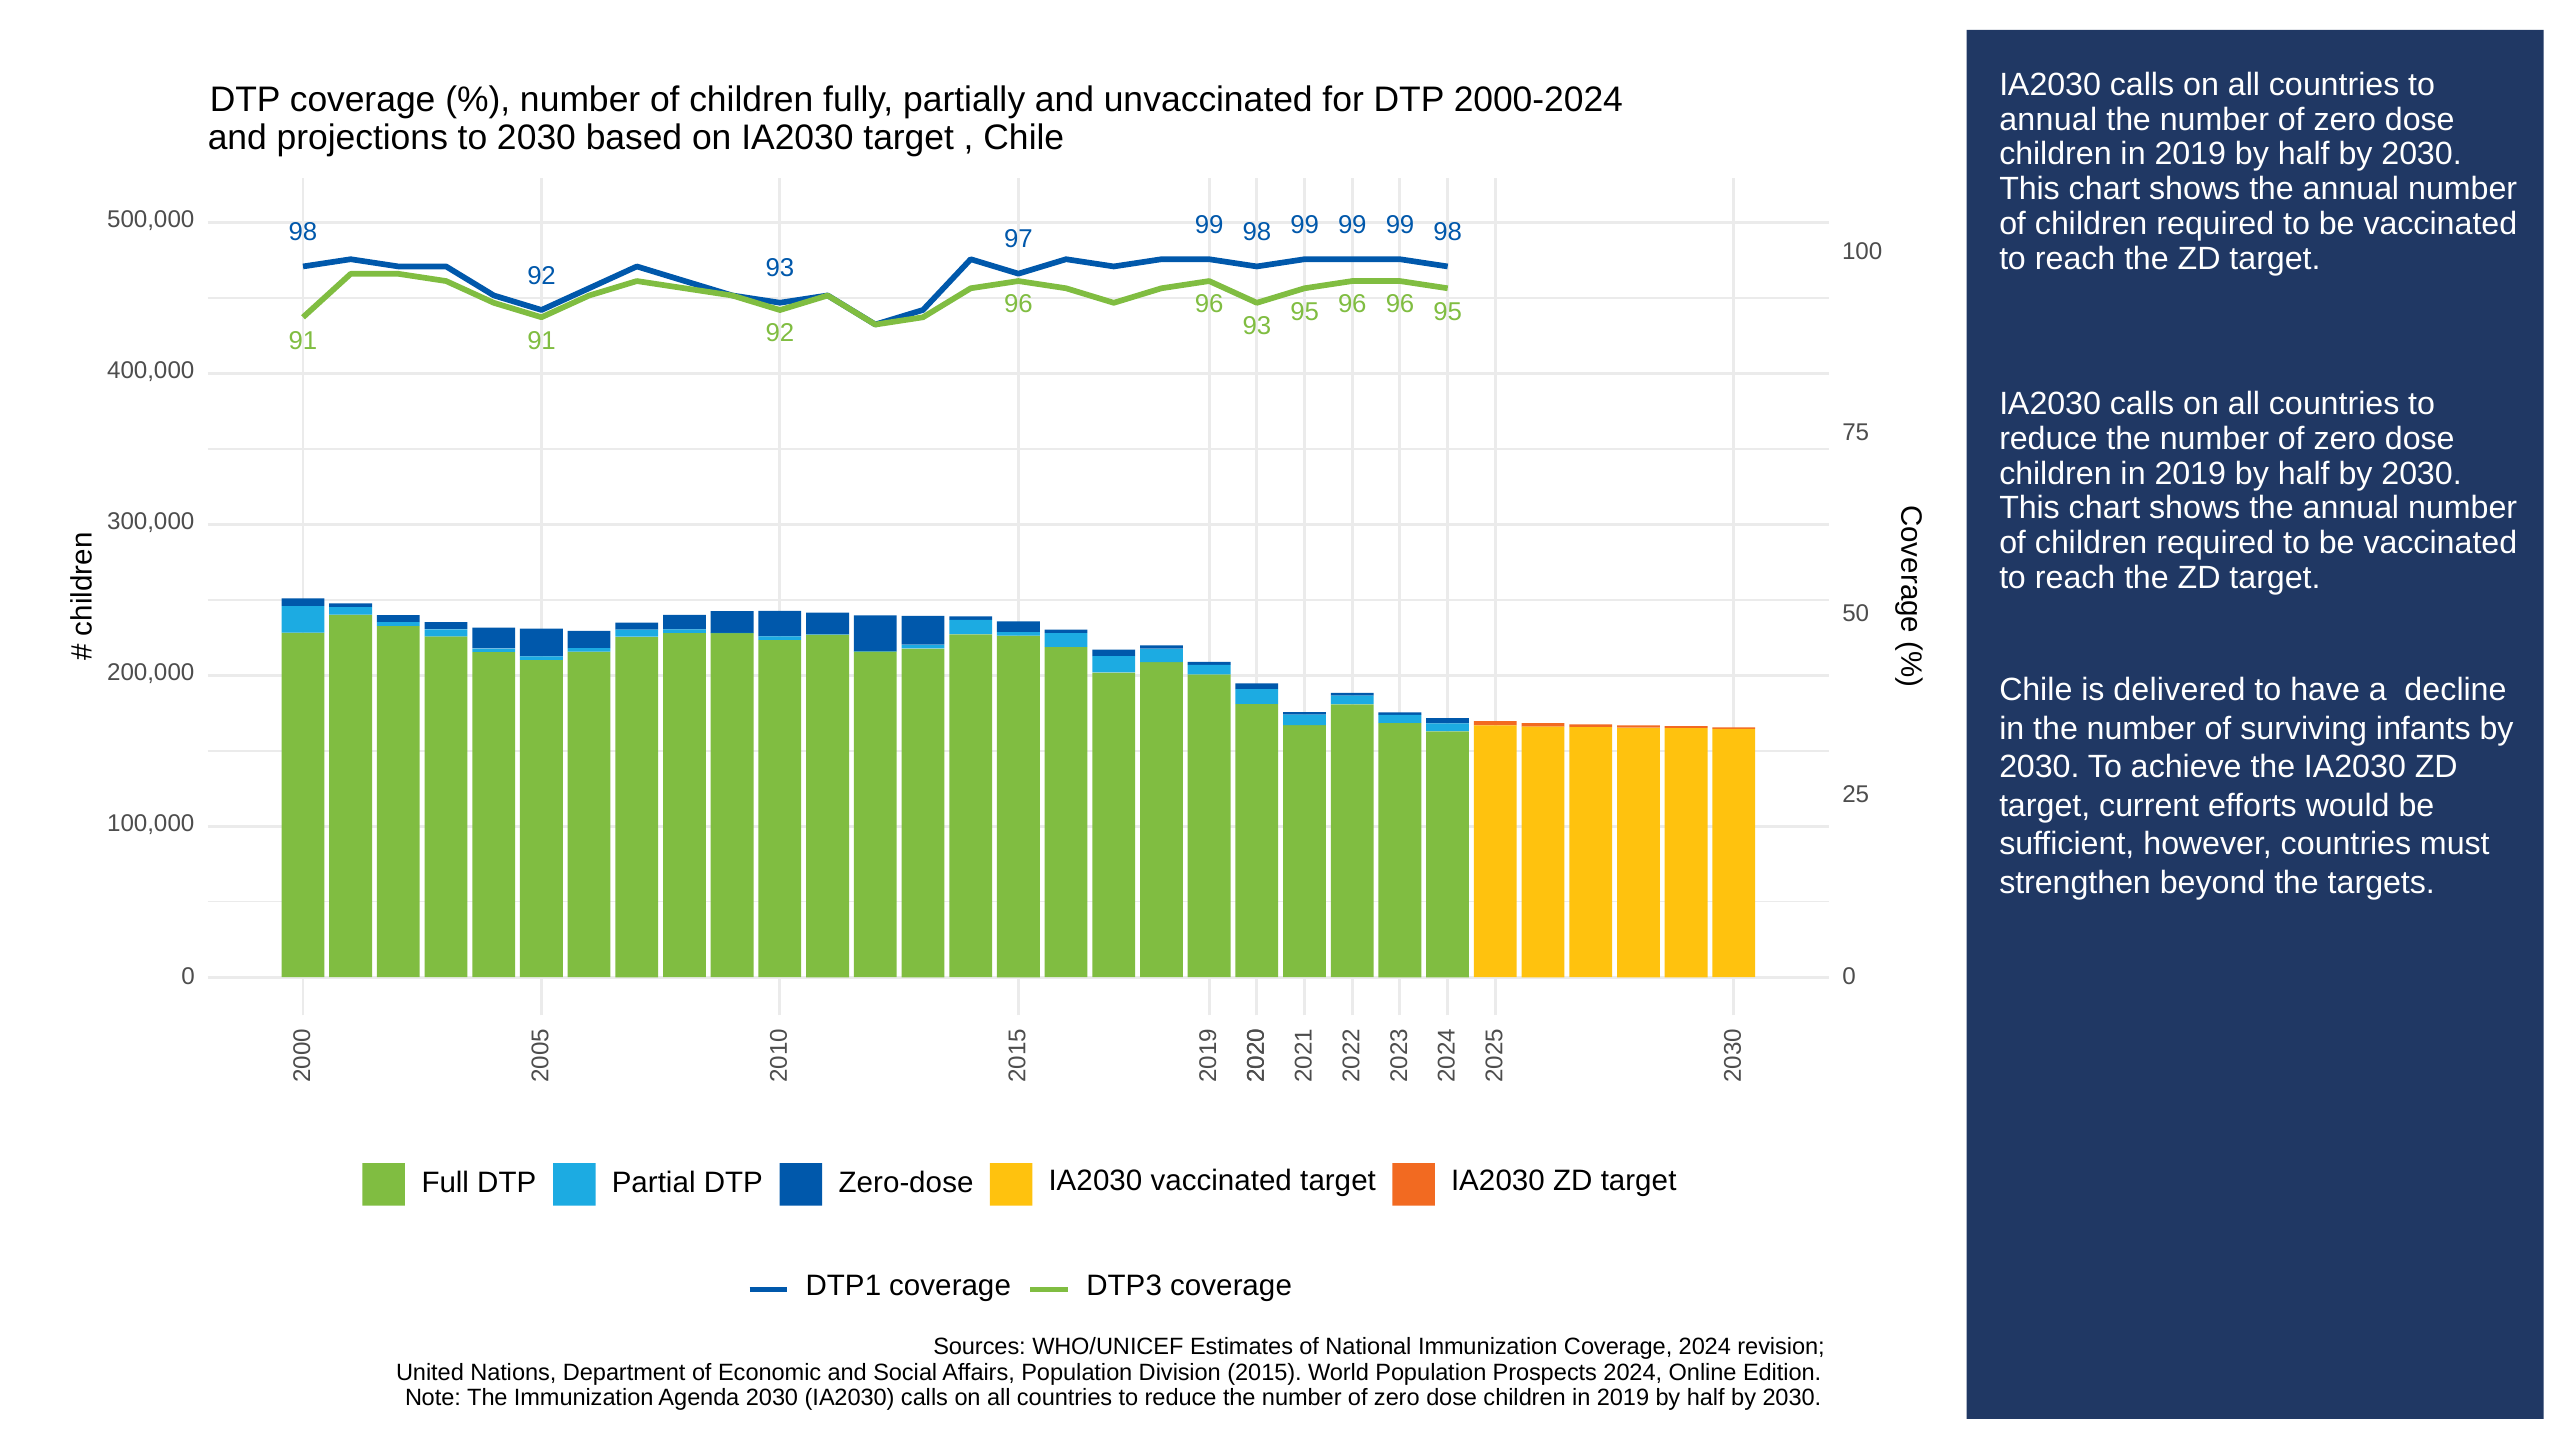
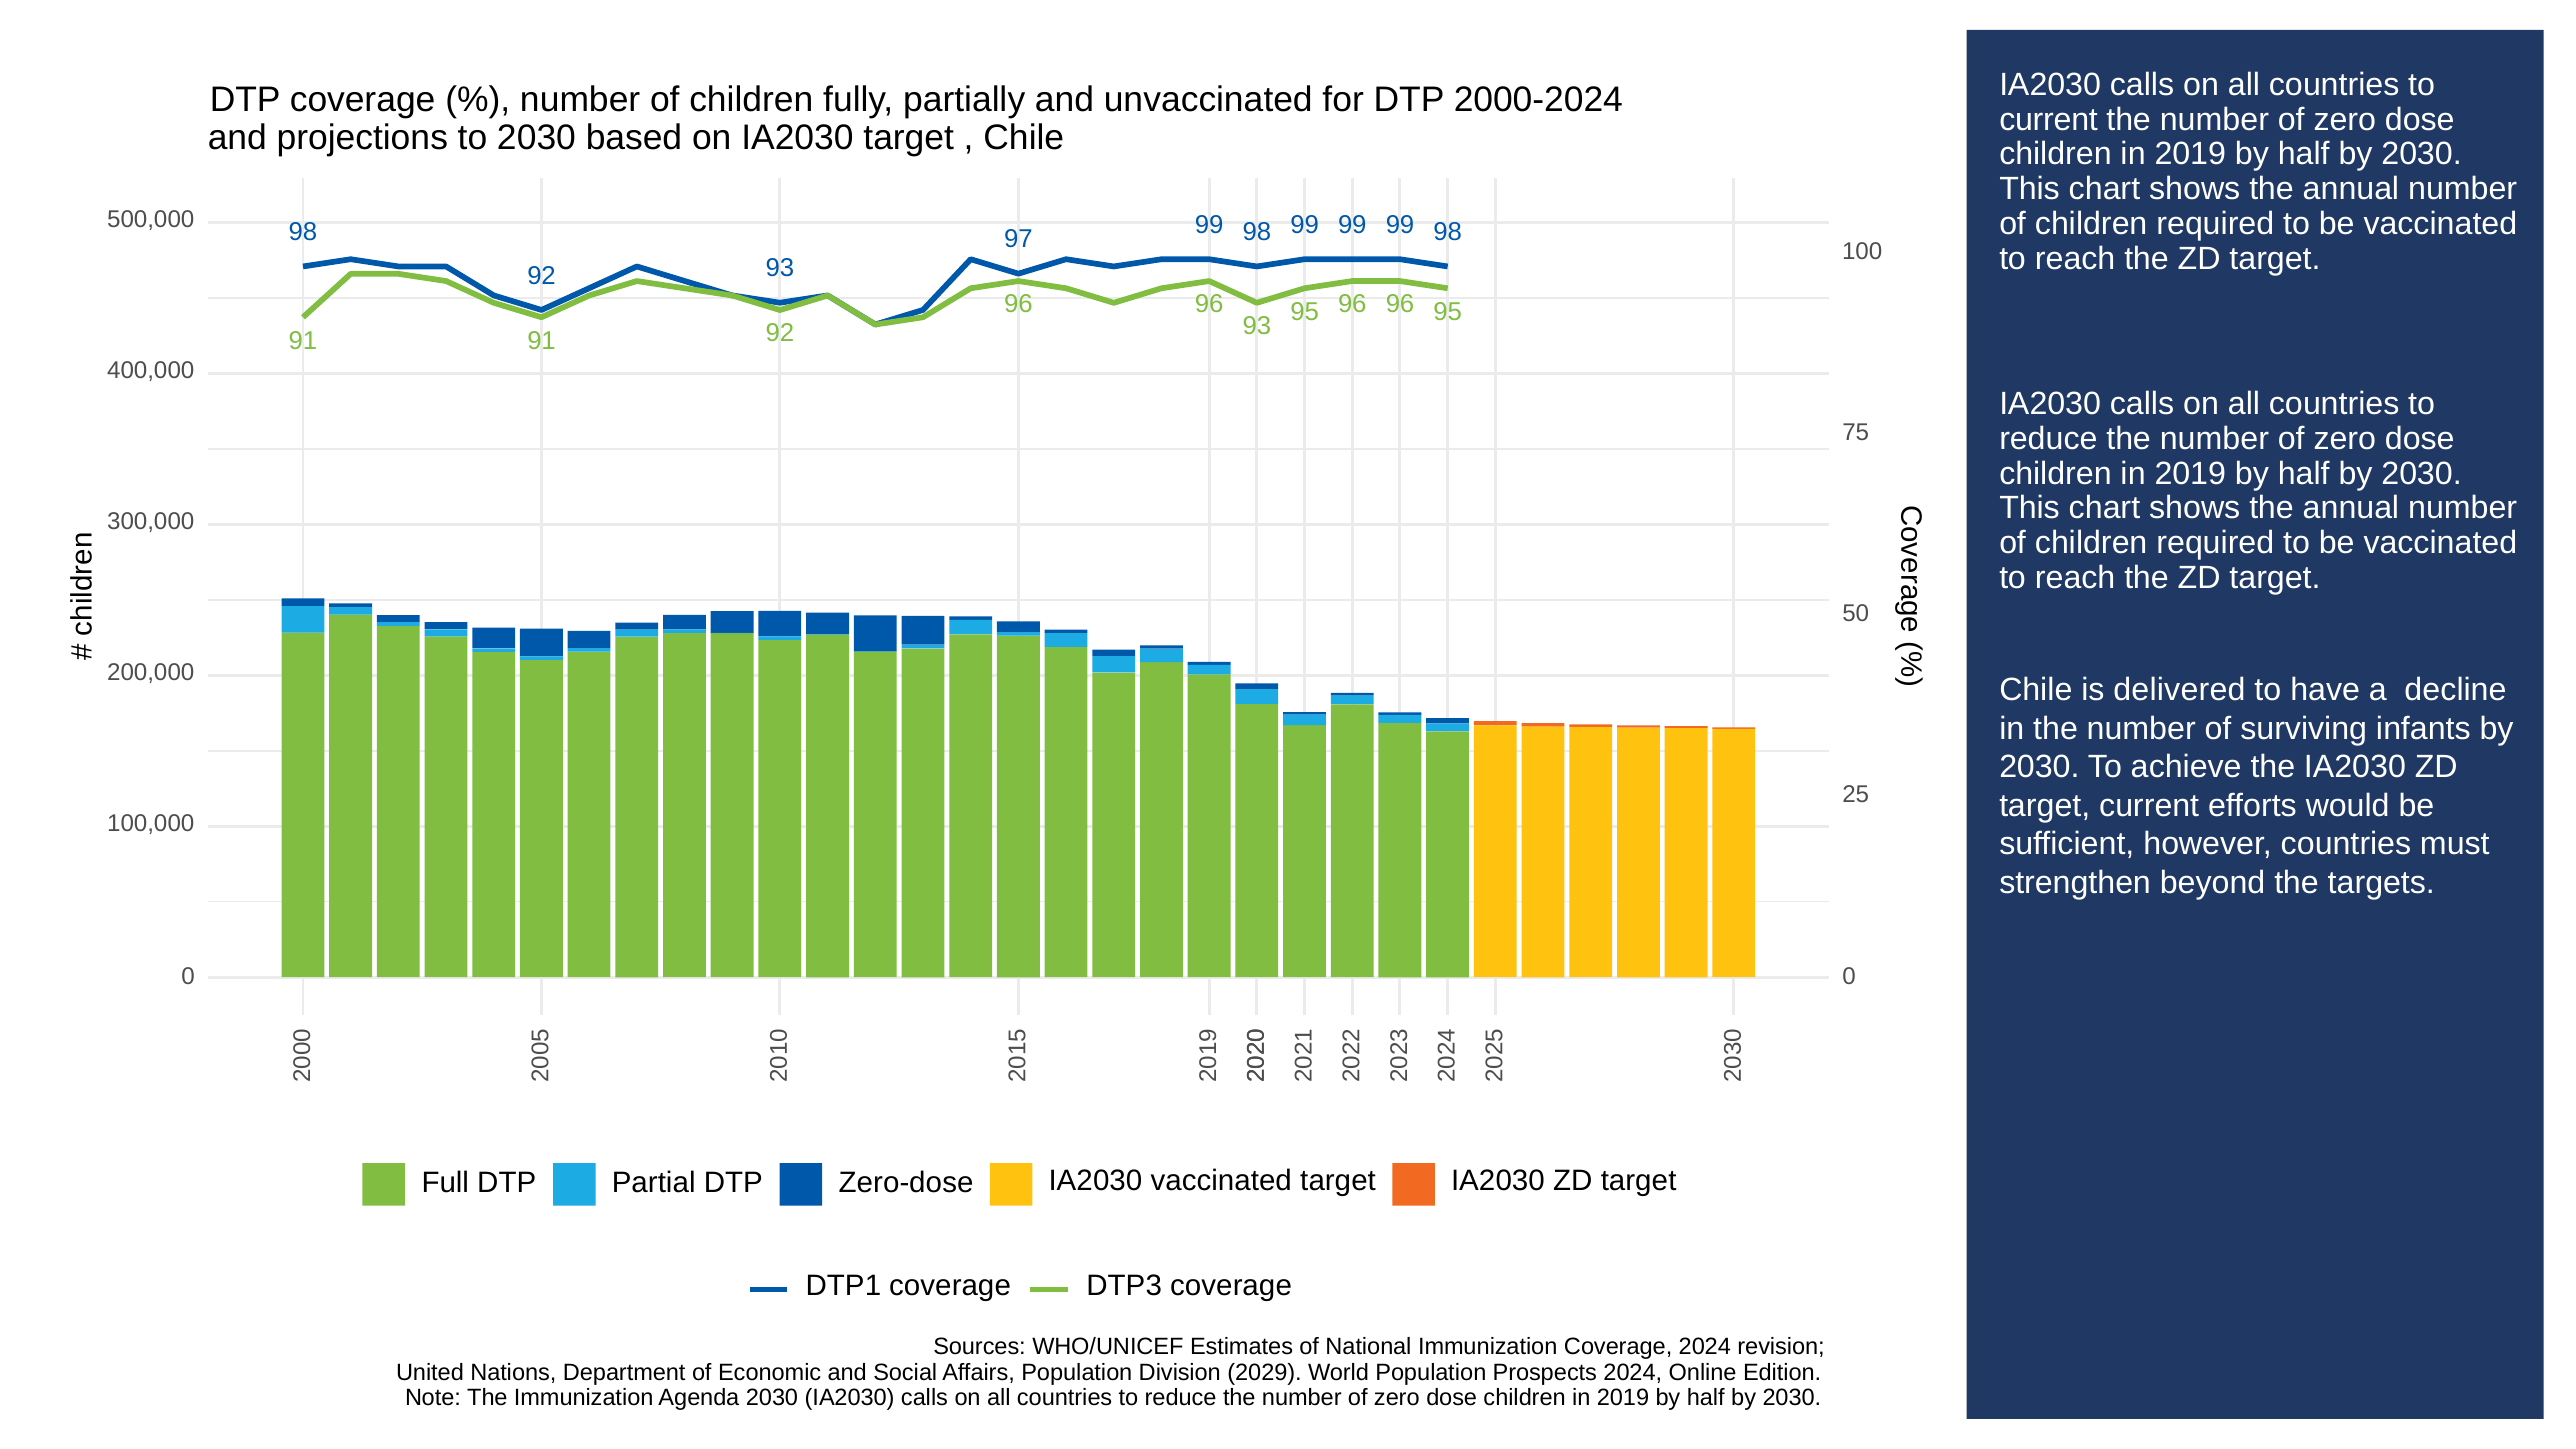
annual: annual -> current (2049, 119)
2015: 2015 -> 2029 (1265, 1373)
